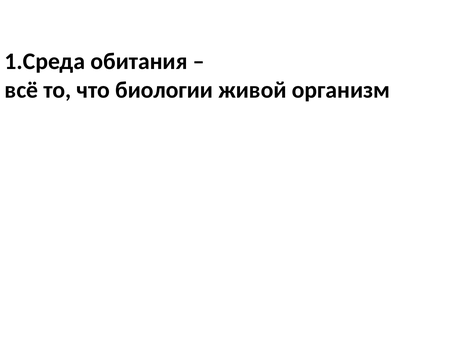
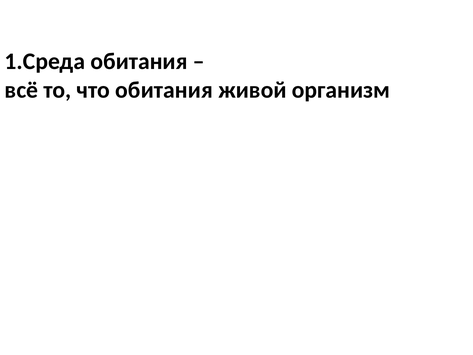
что биологии: биологии -> обитания (164, 90)
